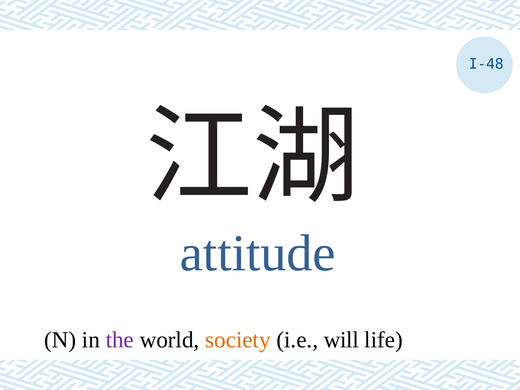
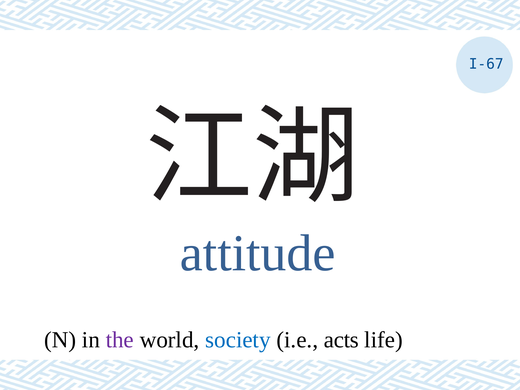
I-48: I-48 -> I-67 (486, 64)
society colour: orange -> blue (238, 340)
will: will -> acts (341, 340)
